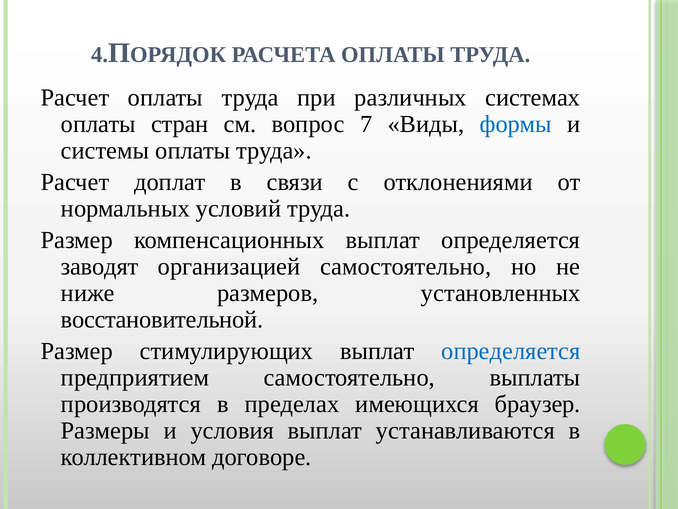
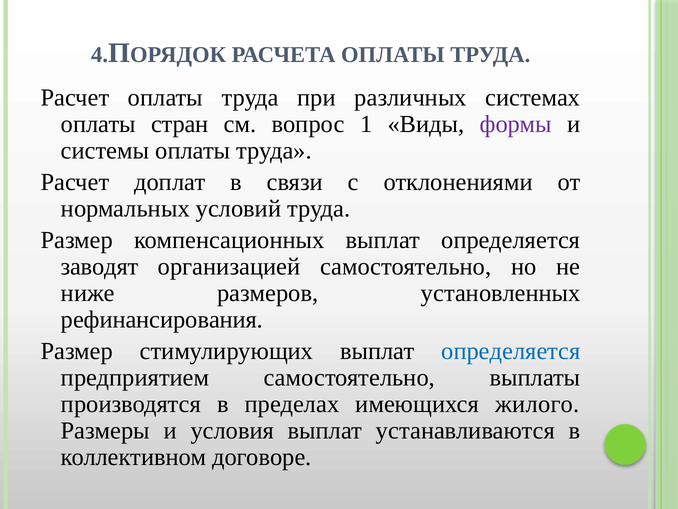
7: 7 -> 1 (366, 124)
формы colour: blue -> purple (516, 124)
восстановительной: восстановительной -> рефинансирования (162, 319)
браузер: браузер -> жилого (537, 404)
